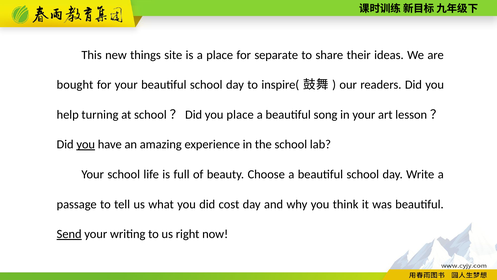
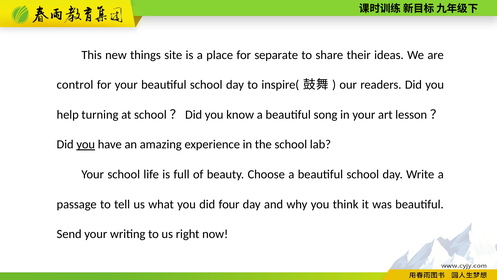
bought: bought -> control (75, 85)
you place: place -> know (240, 114)
cost: cost -> four (229, 204)
Send underline: present -> none (69, 234)
